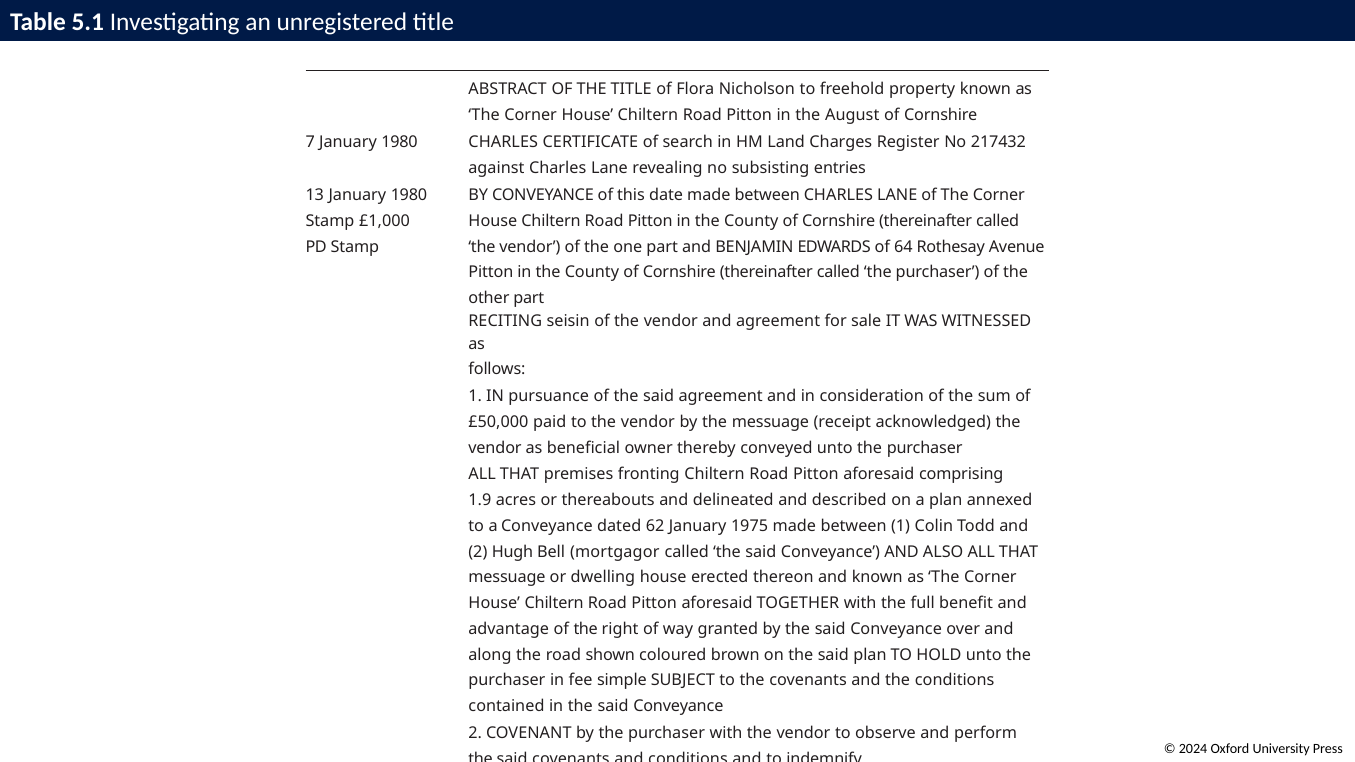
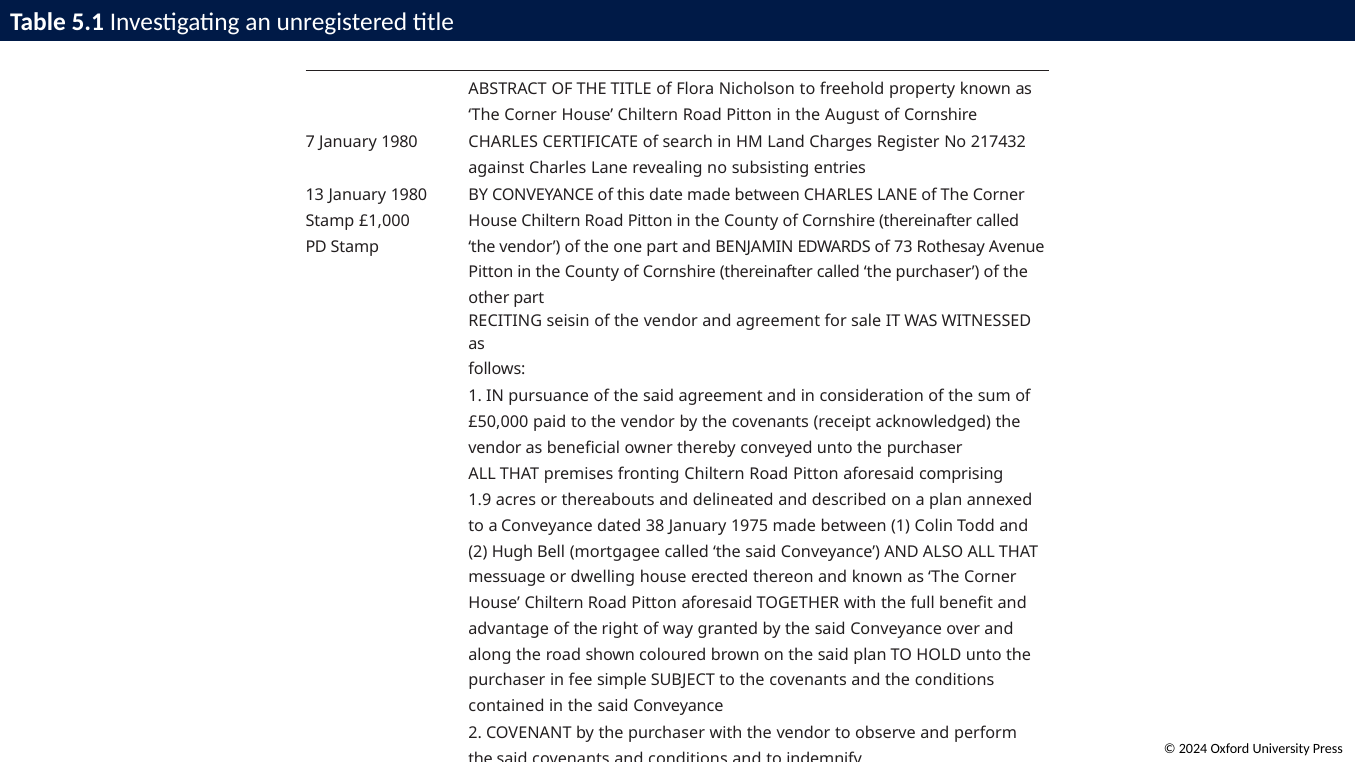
64: 64 -> 73 (903, 247)
by the messuage: messuage -> covenants (770, 422)
62: 62 -> 38 (655, 526)
mortgagor: mortgagor -> mortgagee (615, 552)
